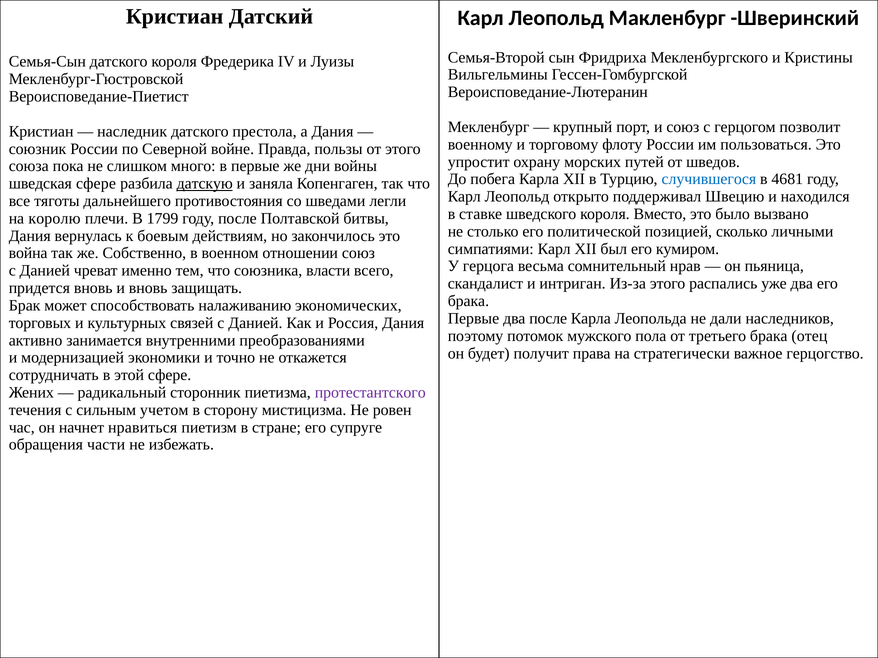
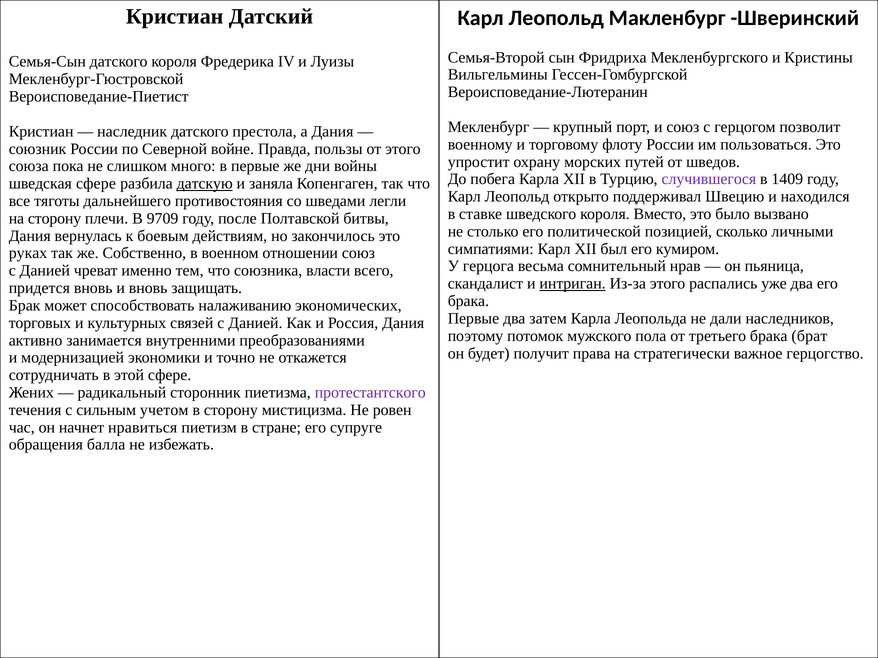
случившегося colour: blue -> purple (709, 179)
4681: 4681 -> 1409 (787, 179)
на королю: королю -> сторону (55, 219)
1799: 1799 -> 9709 (163, 219)
война: война -> руках (28, 253)
интриган underline: none -> present (573, 284)
два после: после -> затем (548, 319)
отец: отец -> брат (809, 336)
части: части -> балла (106, 445)
